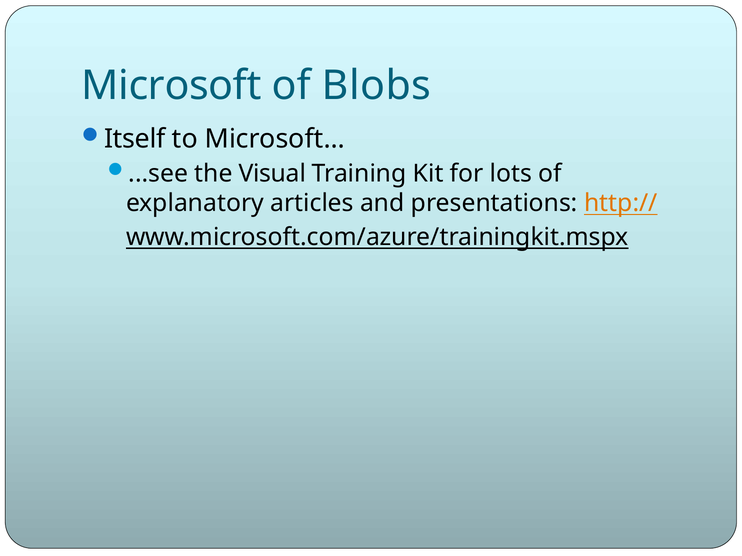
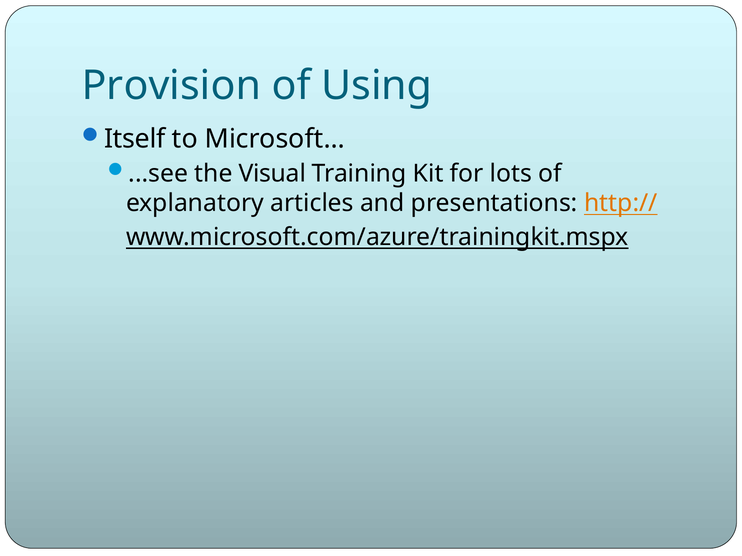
Microsoft: Microsoft -> Provision (171, 86)
Blobs: Blobs -> Using (377, 86)
